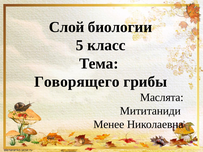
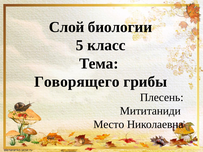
Маслята: Маслята -> Плесень (162, 97)
Менее: Менее -> Место (109, 125)
